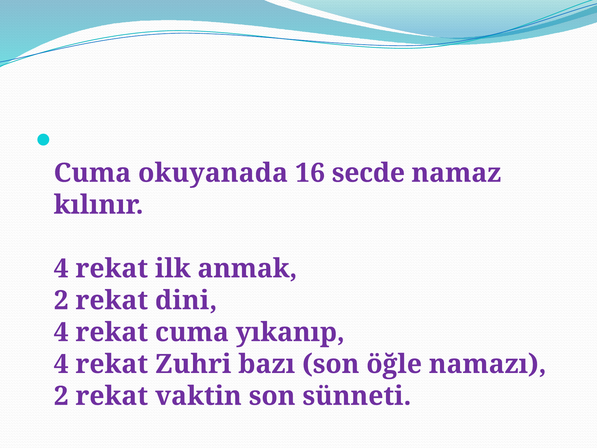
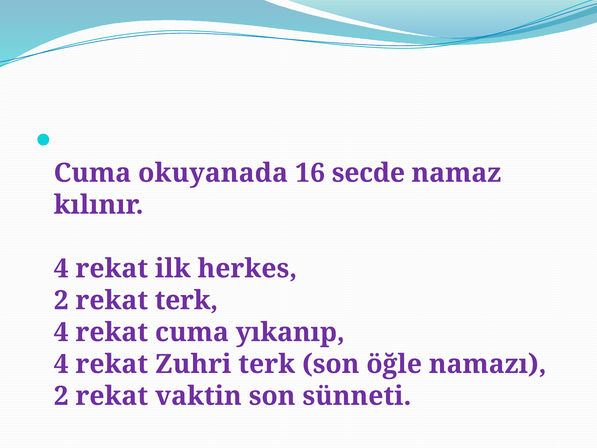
anmak: anmak -> herkes (247, 268)
rekat dini: dini -> terk (186, 300)
Zuhri bazı: bazı -> terk (267, 364)
